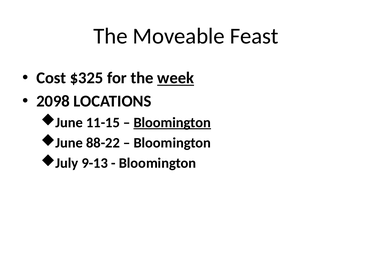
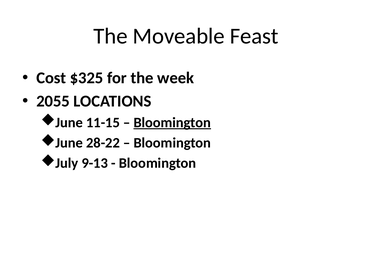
week underline: present -> none (176, 78)
2098: 2098 -> 2055 (53, 101)
88-22: 88-22 -> 28-22 (103, 143)
